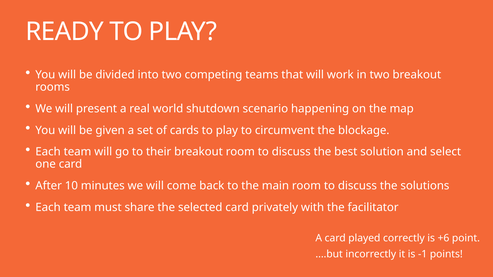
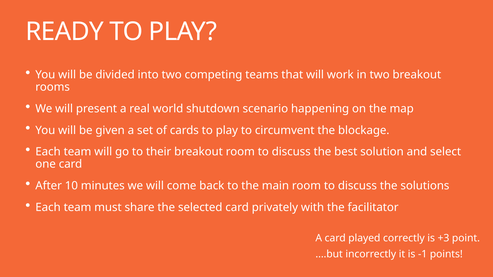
+6: +6 -> +3 (443, 238)
